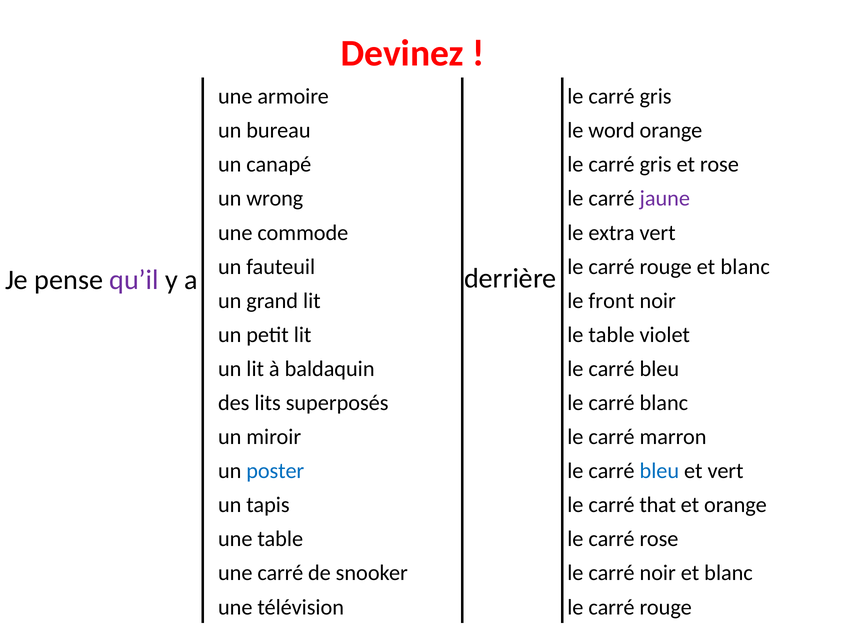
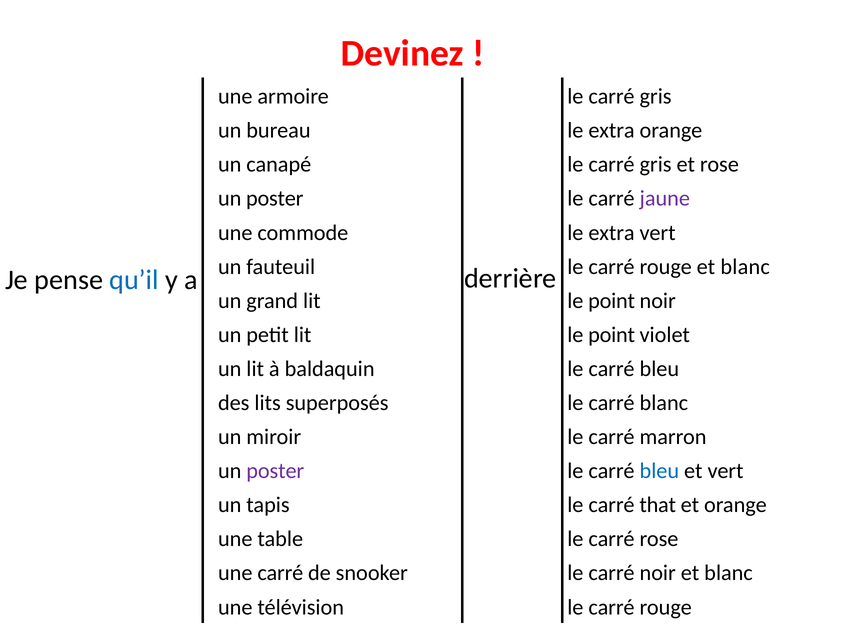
word: word -> extra (611, 130)
wrong: wrong -> poster (275, 199)
qu’il colour: purple -> blue (134, 280)
front: front -> point (612, 301)
table: table -> point (612, 335)
poster colour: blue -> purple (275, 471)
